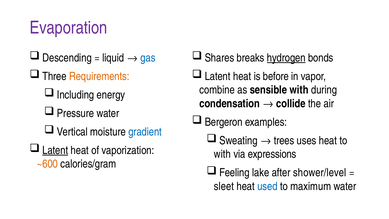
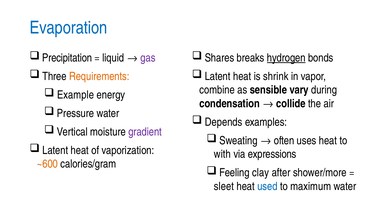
Evaporation colour: purple -> blue (68, 28)
Descending: Descending -> Precipitation (67, 58)
gas colour: blue -> purple (148, 58)
before: before -> shrink (276, 76)
sensible with: with -> vary (299, 90)
Including: Including -> Example (76, 95)
Bergeron: Bergeron -> Depends (224, 122)
gradient colour: blue -> purple (145, 132)
trees: trees -> often (284, 140)
Latent underline: present -> none (55, 150)
lake: lake -> clay (261, 173)
shower/level: shower/level -> shower/more (320, 173)
